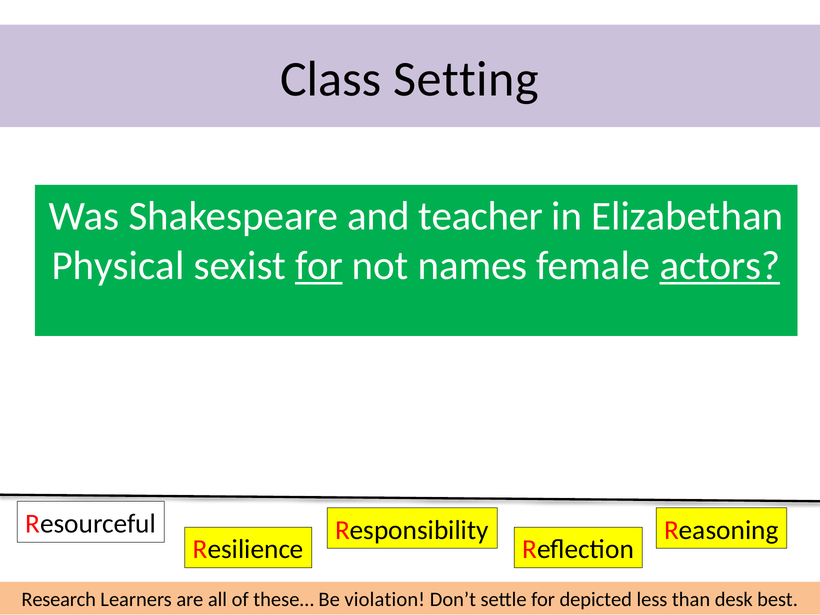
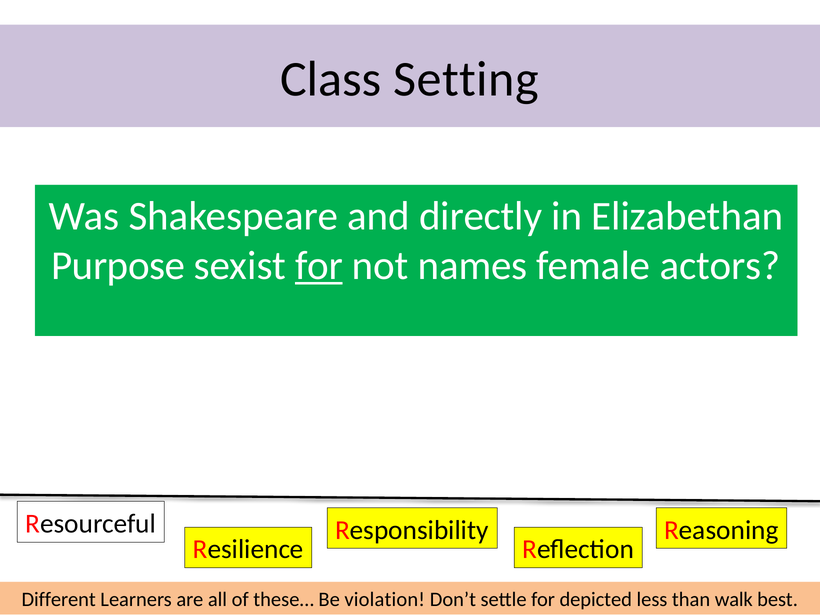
teacher: teacher -> directly (481, 216)
Physical: Physical -> Purpose (118, 266)
actors underline: present -> none (720, 266)
Research: Research -> Different (59, 600)
desk: desk -> walk (734, 600)
